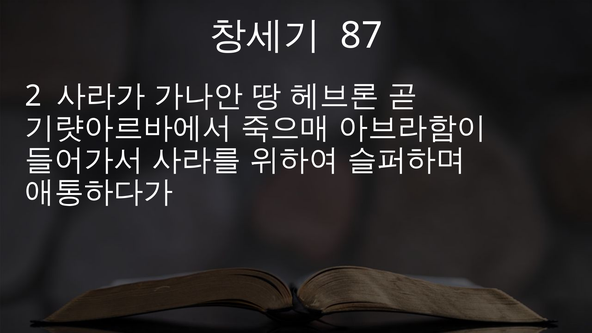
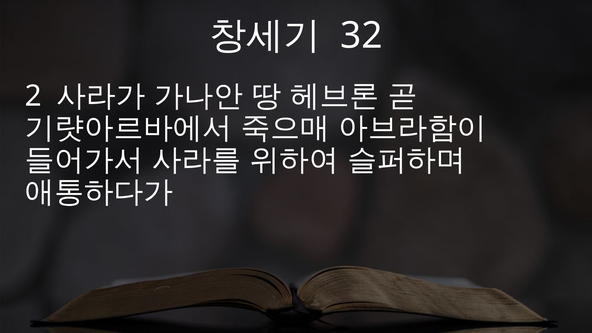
87: 87 -> 32 (361, 36)
